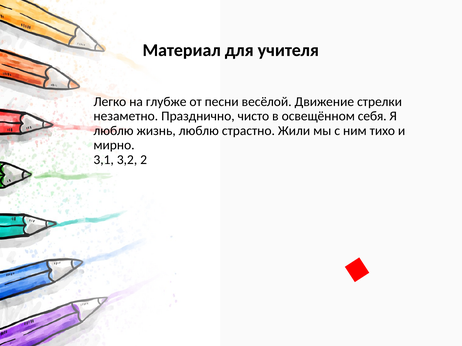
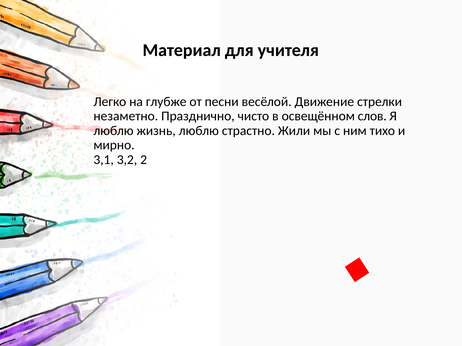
себя: себя -> слов (372, 116)
